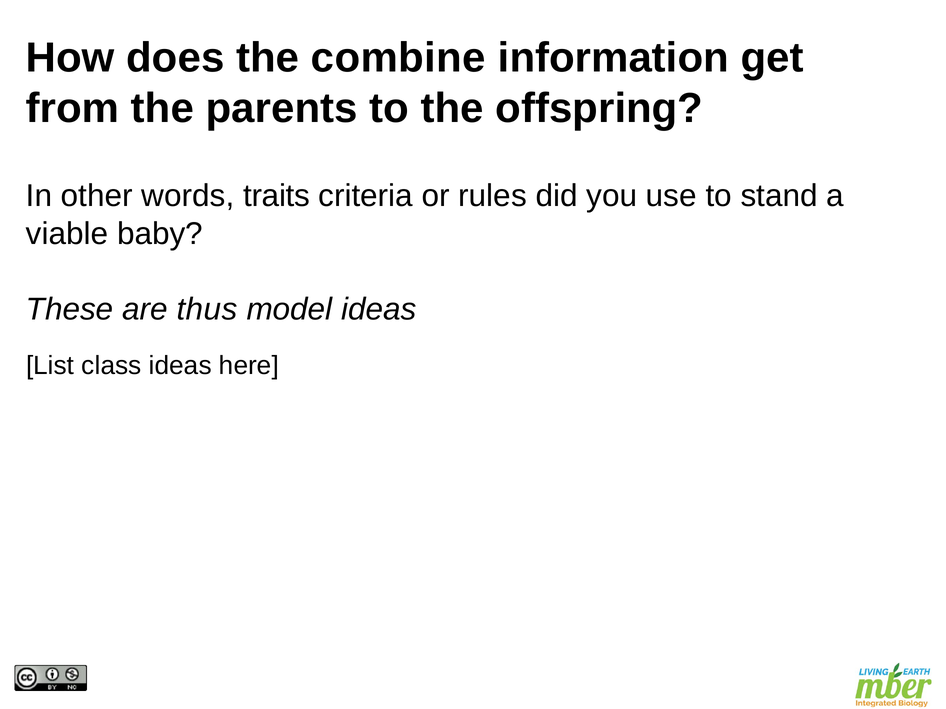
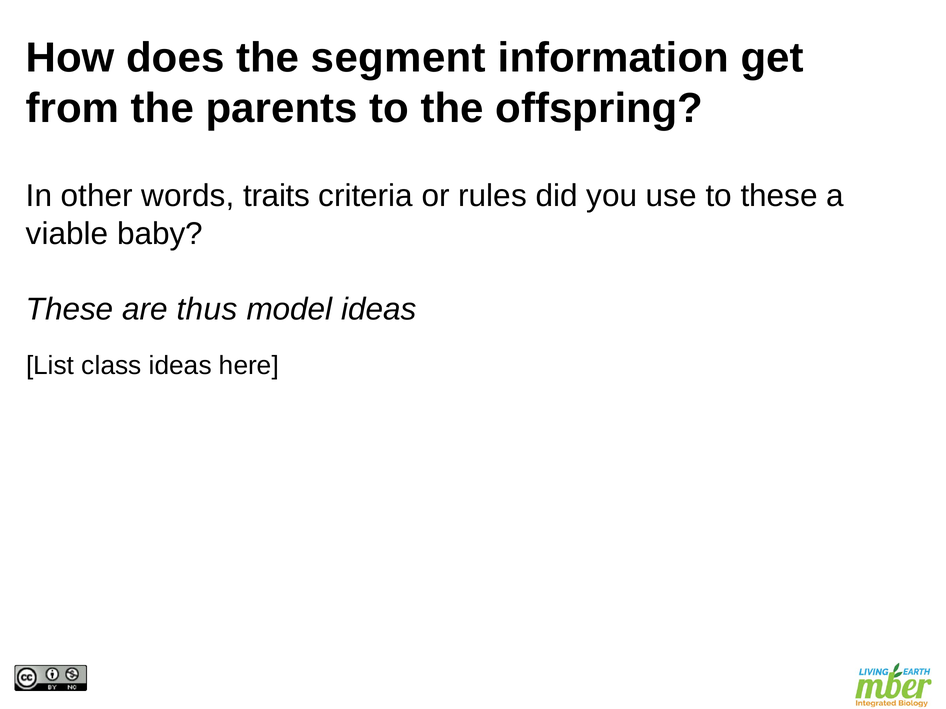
combine: combine -> segment (398, 58)
to stand: stand -> these (779, 196)
